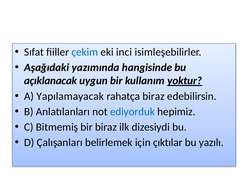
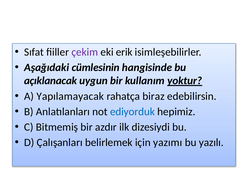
çekim colour: blue -> purple (85, 52)
inci: inci -> erik (124, 52)
yazımında: yazımında -> cümlesinin (96, 67)
bir biraz: biraz -> azdır (106, 127)
çıktılar: çıktılar -> yazımı (168, 143)
